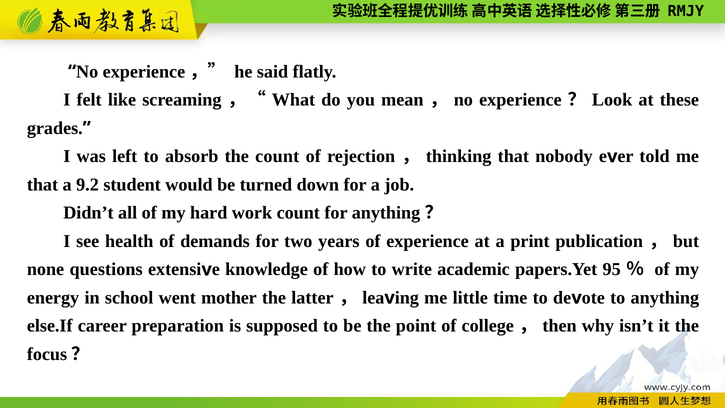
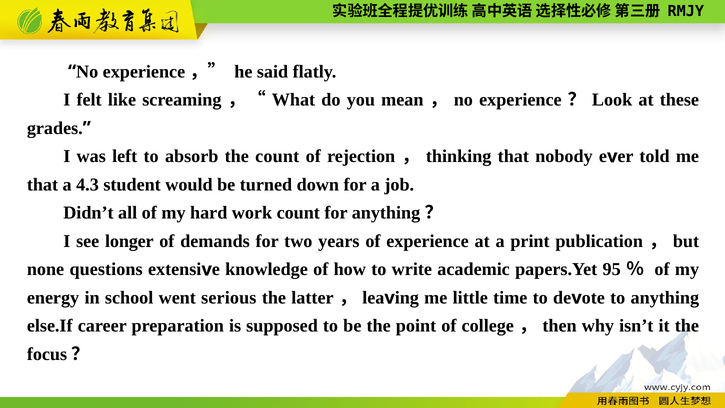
9.2: 9.2 -> 4.3 (88, 185)
health: health -> longer (129, 241)
mother: mother -> serious (229, 298)
